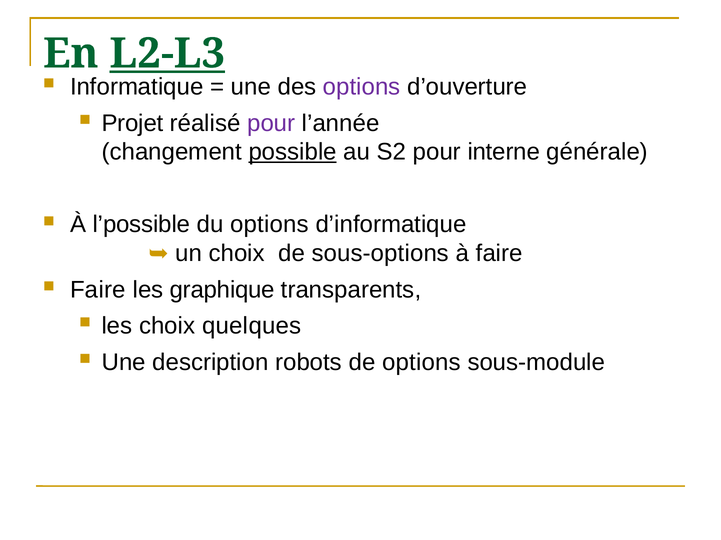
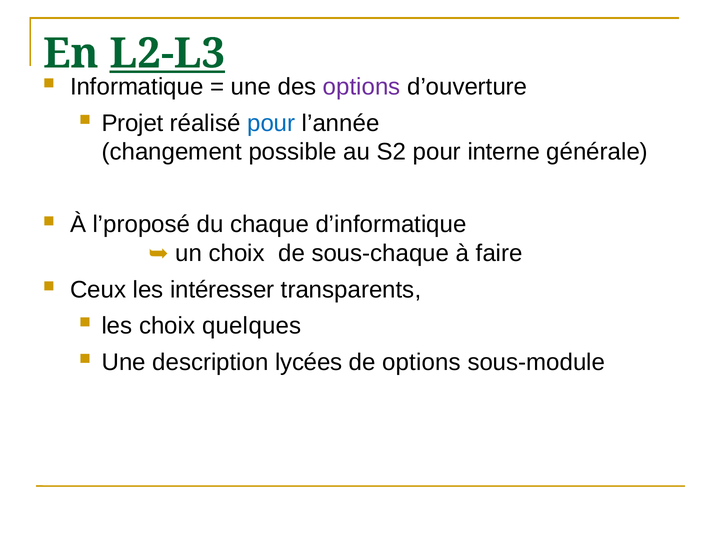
pour colour: purple -> blue (271, 123)
possible underline: present -> none (293, 152)
l’possible: l’possible -> l’proposé (141, 225)
du options: options -> chaque (270, 225)
sous-options: sous-options -> sous-chaque (380, 254)
Faire: Faire -> Ceux (98, 290)
graphique: graphique -> intéresser (222, 290)
robots: robots -> lycées (309, 363)
